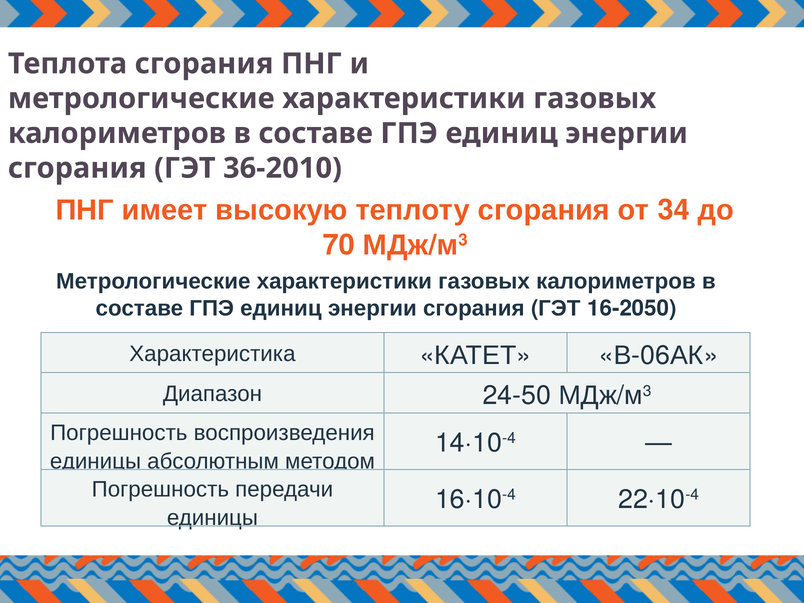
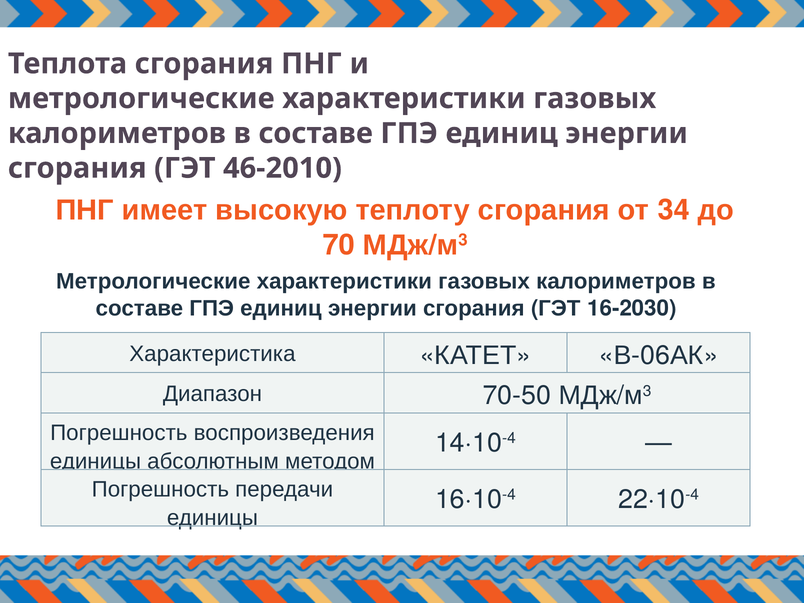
36-2010: 36-2010 -> 46-2010 (282, 168)
16-2050: 16-2050 -> 16-2030 (632, 308)
24-50: 24-50 -> 70-50 (517, 395)
